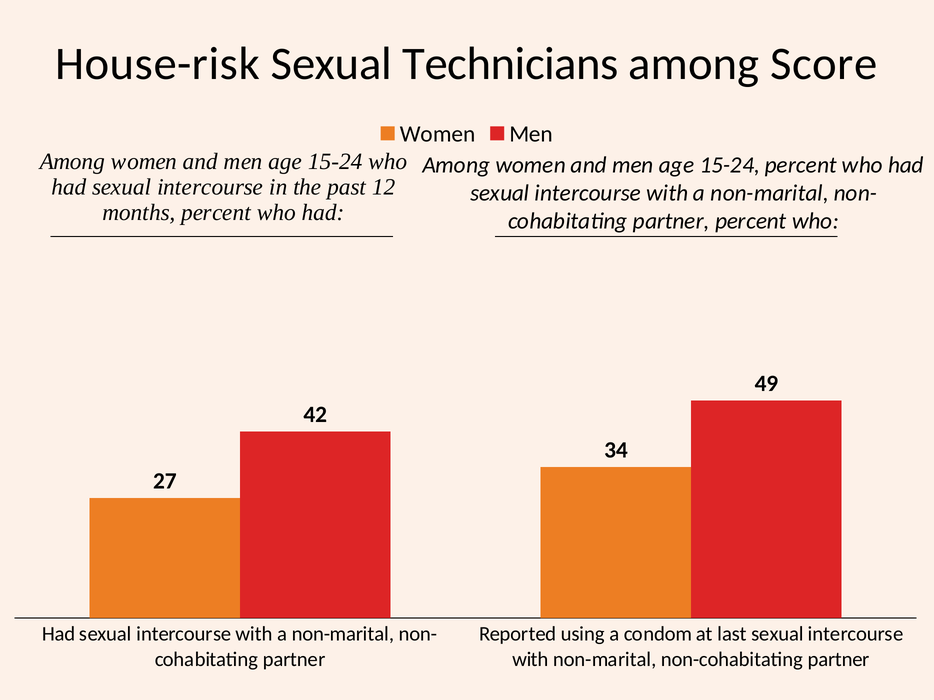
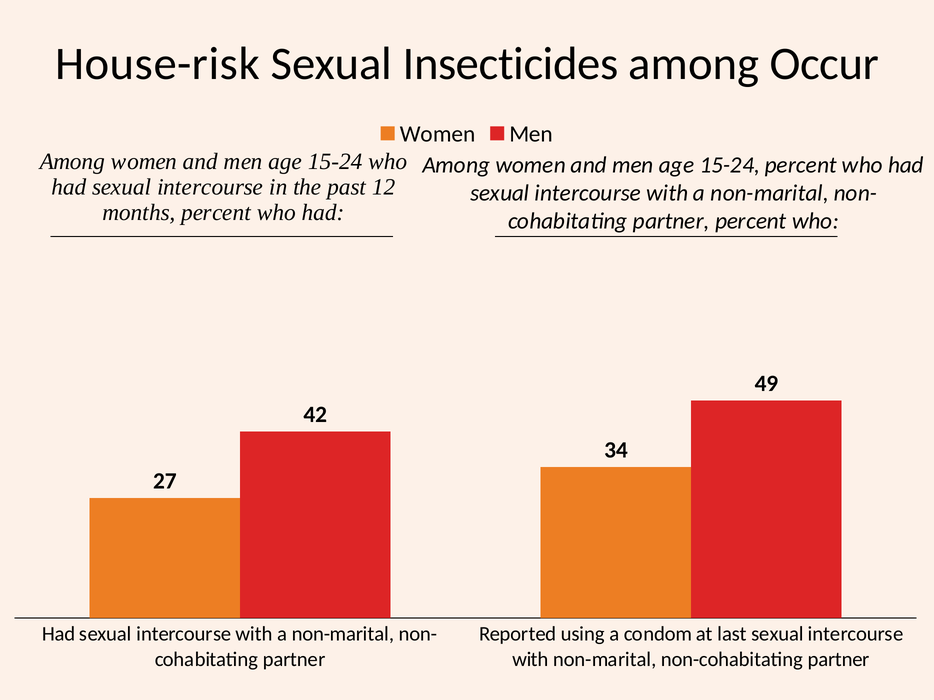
Technicians: Technicians -> Insecticides (511, 64)
Score: Score -> Occur (824, 64)
